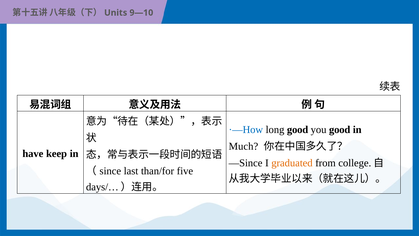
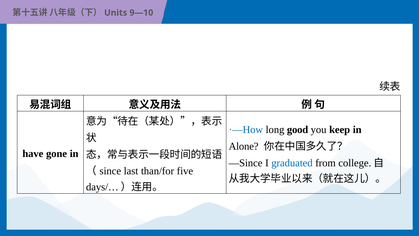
you good: good -> keep (340, 129)
Much: Much -> Alone (244, 146)
keep: keep -> gone (57, 153)
graduated colour: orange -> blue (292, 163)
